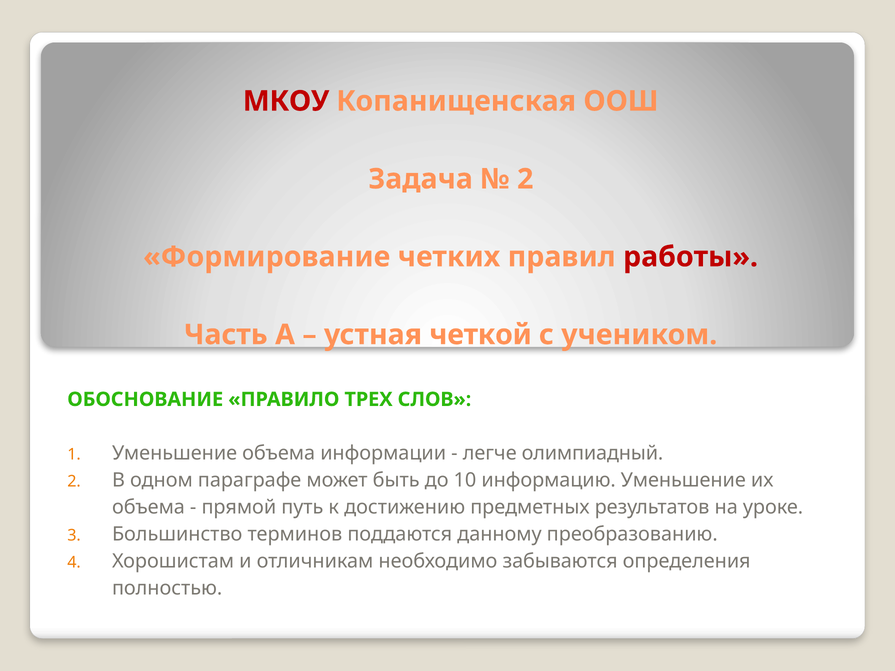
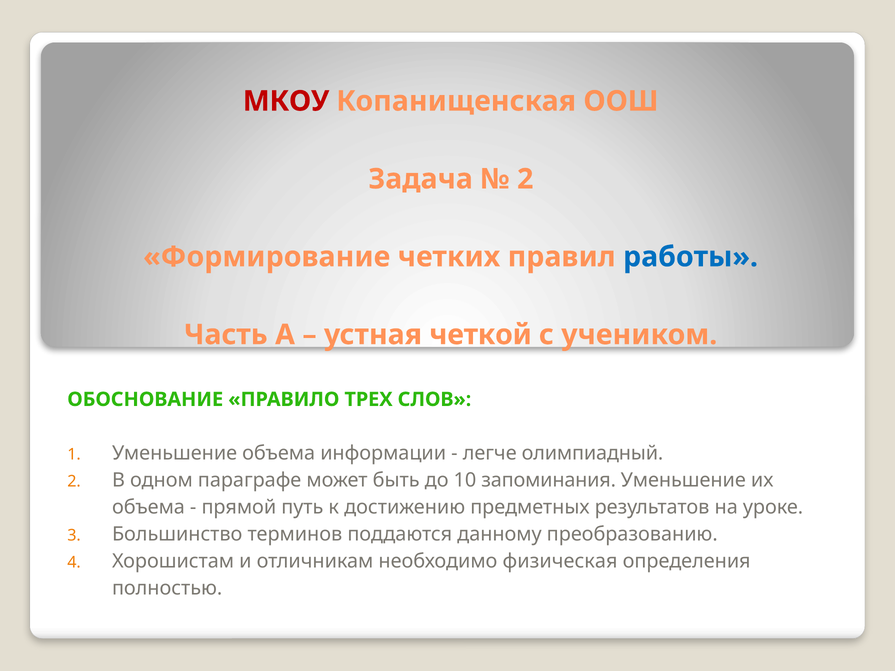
работы colour: red -> blue (690, 257)
информацию: информацию -> запоминания (549, 481)
забываются: забываются -> физическая (560, 562)
